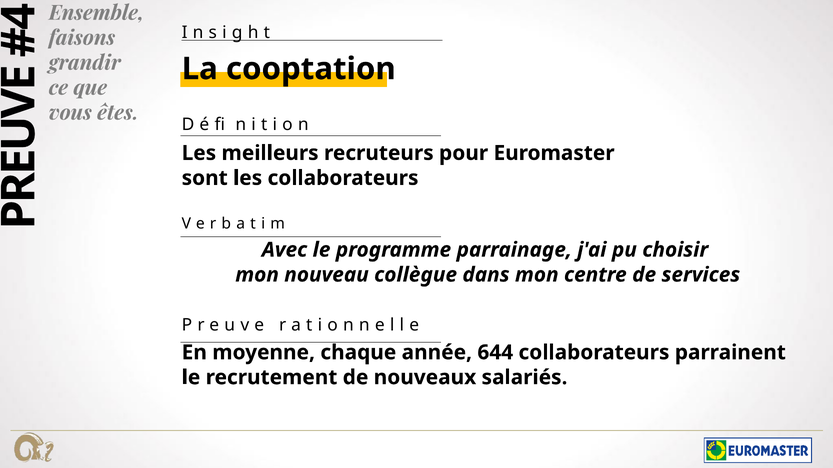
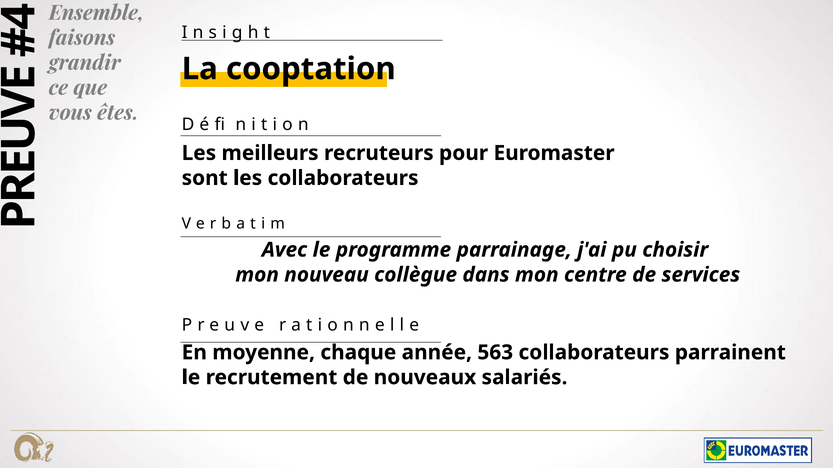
644: 644 -> 563 (495, 353)
